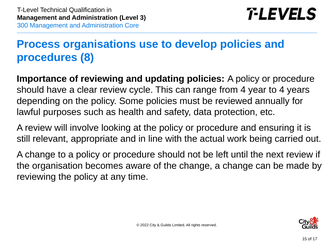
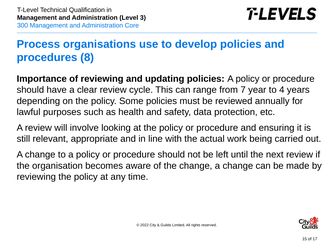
from 4: 4 -> 7 (243, 90)
